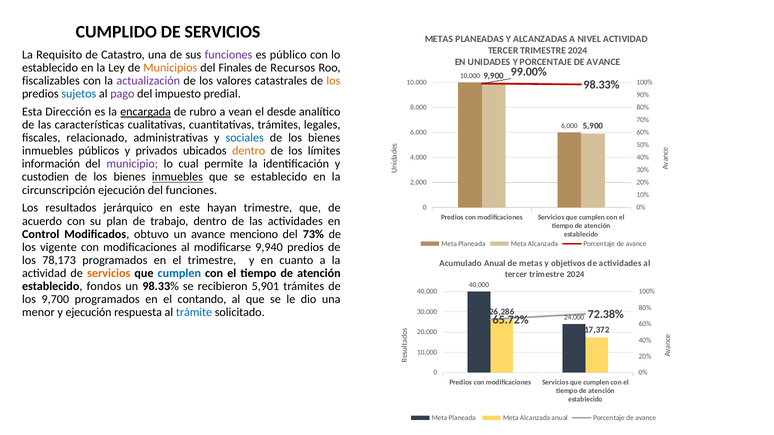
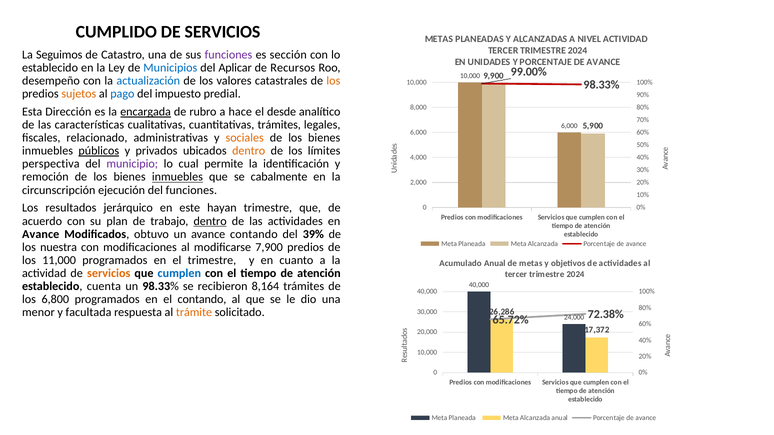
Requisito: Requisito -> Seguimos (59, 55)
público: público -> sección (288, 55)
Municipios colour: orange -> blue (170, 68)
Finales: Finales -> Aplicar (235, 68)
fiscalizables: fiscalizables -> desempeño (51, 81)
actualización colour: purple -> blue (148, 81)
sujetos colour: blue -> orange (79, 94)
pago colour: purple -> blue (122, 94)
vean: vean -> hace (240, 112)
sociales colour: blue -> orange (245, 138)
públicos underline: none -> present (99, 151)
información: información -> perspectiva (51, 164)
custodien: custodien -> remoción (45, 177)
se establecido: establecido -> cabalmente (279, 177)
dentro underline: none -> present (210, 221)
Control: Control -> Avance (41, 234)
avance menciono: menciono -> contando (254, 234)
73%: 73% -> 39% (313, 234)
vigente: vigente -> nuestra (59, 247)
9,940: 9,940 -> 7,900 (269, 247)
78,173: 78,173 -> 11,000 (59, 260)
fondos: fondos -> cuenta (104, 287)
5,901: 5,901 -> 8,164 (265, 287)
9,700: 9,700 -> 6,800 (55, 300)
y ejecución: ejecución -> facultada (89, 313)
trámite colour: blue -> orange (194, 313)
